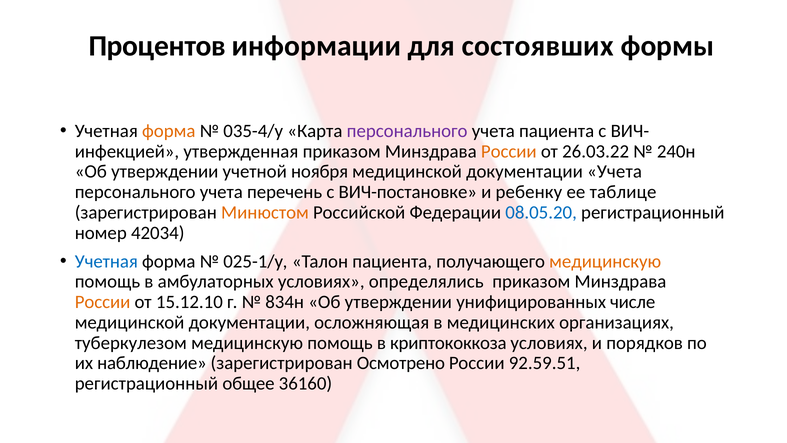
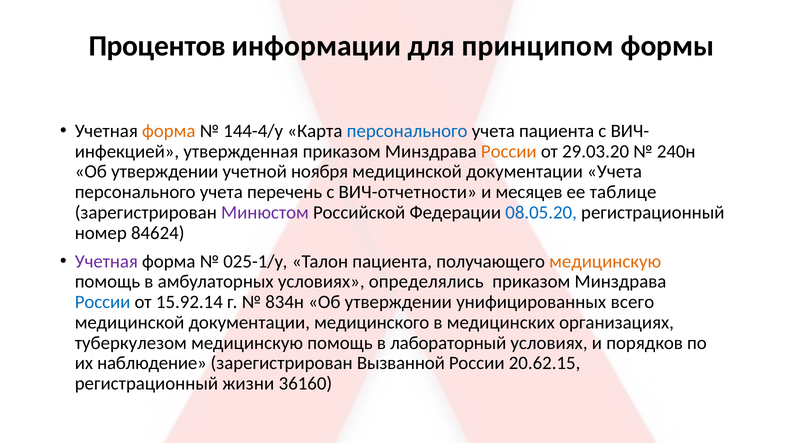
состоявших: состоявших -> принципом (538, 46)
035-4/у: 035-4/у -> 144-4/у (253, 131)
персонального colour: purple -> blue (407, 131)
26.03.22: 26.03.22 -> 29.03.20 (596, 151)
ВИЧ-постановке: ВИЧ-постановке -> ВИЧ-отчетности (408, 192)
ребенку: ребенку -> месяцев (529, 192)
Минюстом colour: orange -> purple (265, 212)
42034: 42034 -> 84624 (158, 233)
Учетная colour: blue -> purple (106, 261)
России colour: orange -> blue (103, 302)
15.12.10: 15.12.10 -> 15.92.14 (189, 302)
числе: числе -> всего (632, 302)
осложняющая: осложняющая -> медицинского (372, 322)
криптококкоза: криптококкоза -> лабораторный (448, 343)
Осмотрено: Осмотрено -> Вызванной (401, 363)
92.59.51: 92.59.51 -> 20.62.15 (545, 363)
общее: общее -> жизни (248, 383)
